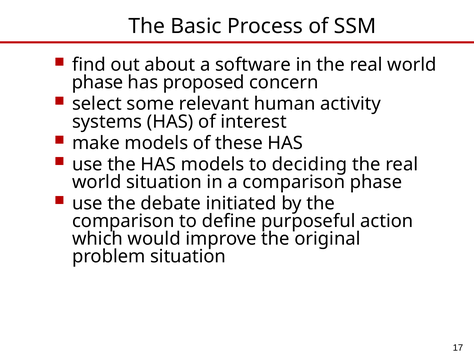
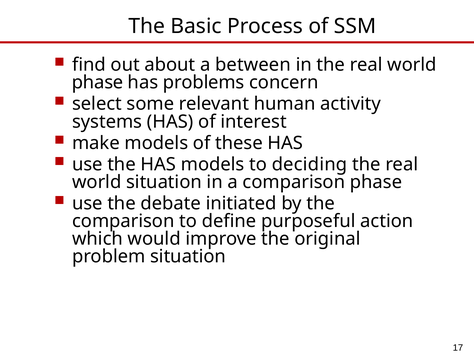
software: software -> between (253, 65)
proposed: proposed -> problems (204, 83)
